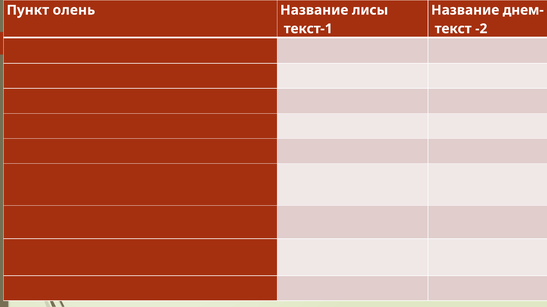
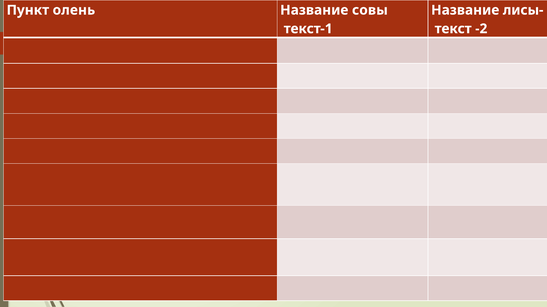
лисы: лисы -> совы (370, 10)
днем-: днем- -> лисы- (523, 10)
